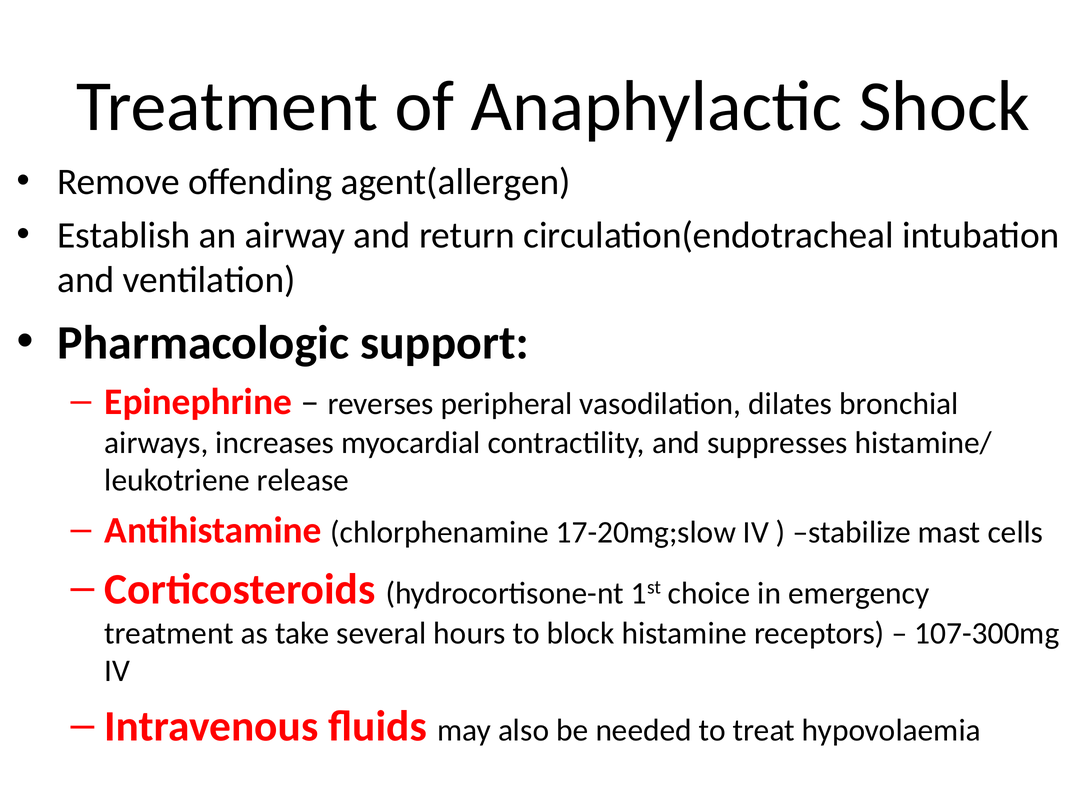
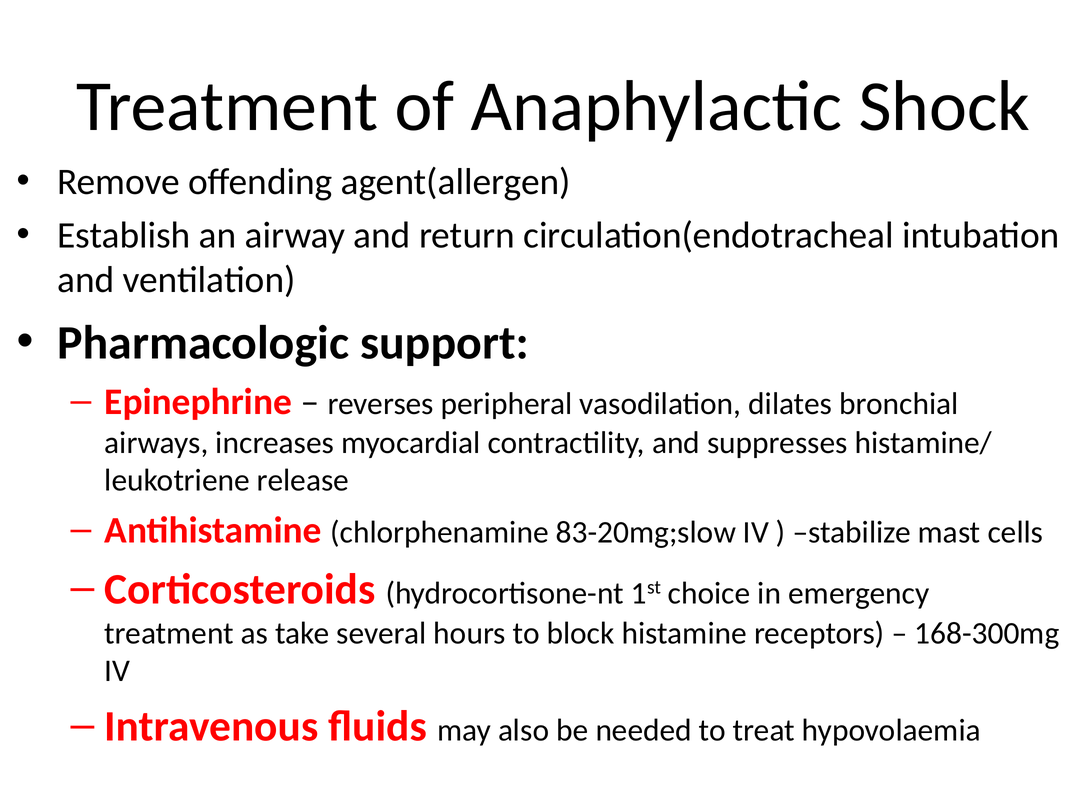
17-20mg;slow: 17-20mg;slow -> 83-20mg;slow (646, 532)
107-300mg: 107-300mg -> 168-300mg (987, 633)
